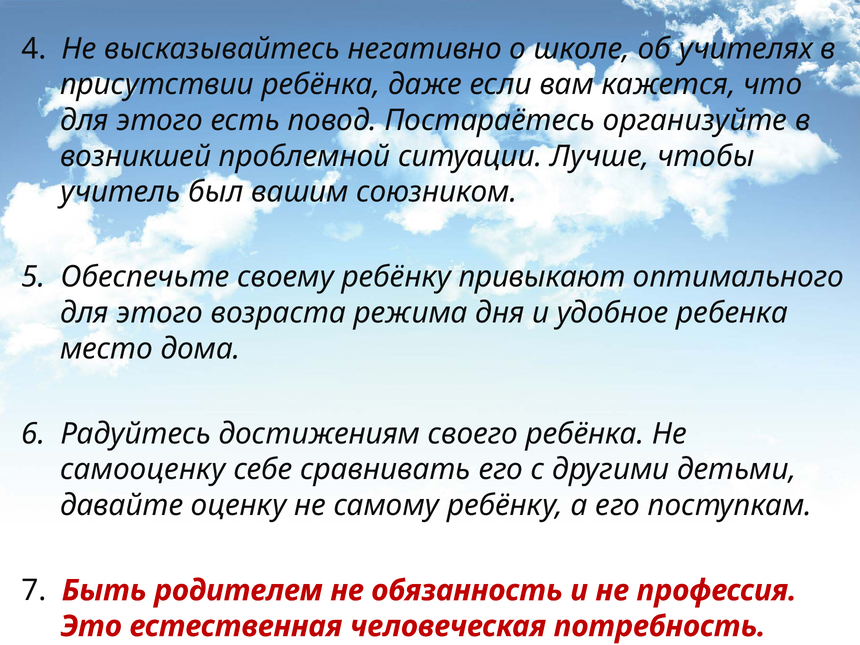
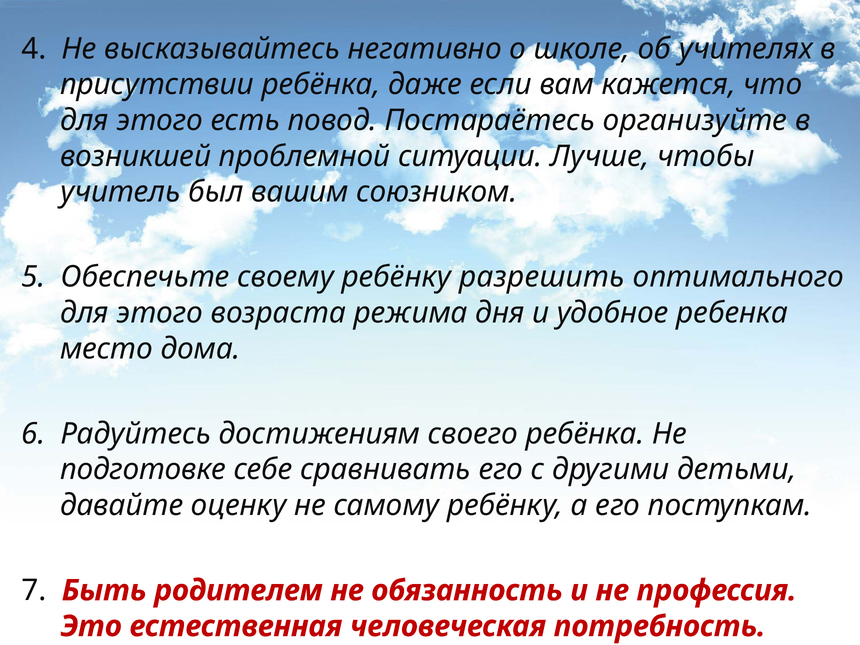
привыкают: привыкают -> разрешить (542, 277)
самооценку: самооценку -> подготовке (143, 470)
